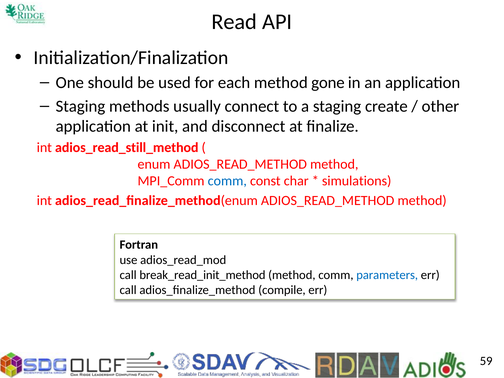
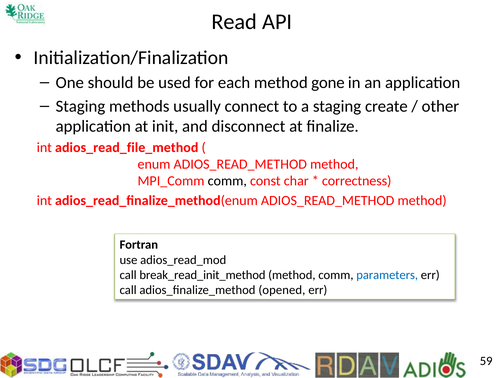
adios_read_still_method: adios_read_still_method -> adios_read_file_method (127, 147)
comm colour: blue -> black (227, 181)
simulations: simulations -> correctness (357, 181)
compile: compile -> opened (282, 290)
